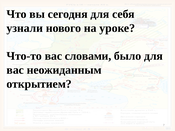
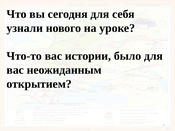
словами: словами -> истории (88, 56)
